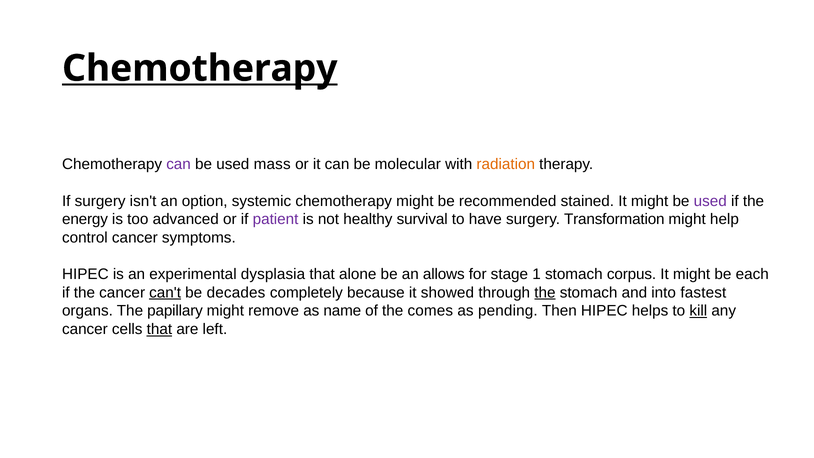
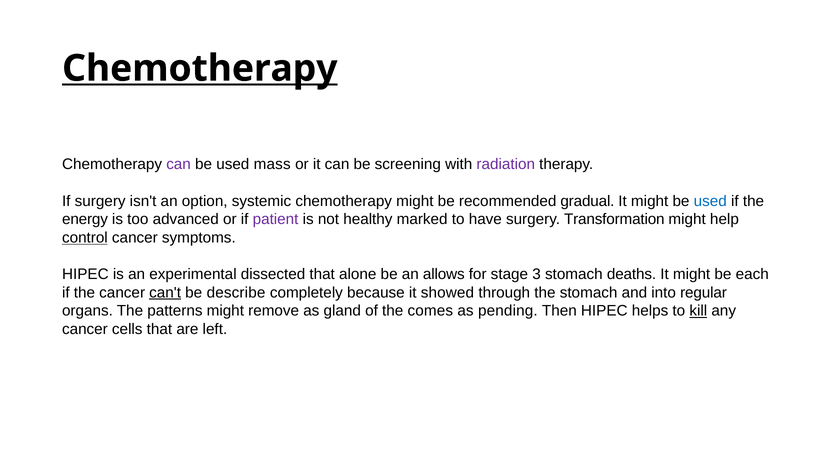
molecular: molecular -> screening (408, 164)
radiation colour: orange -> purple (506, 164)
stained: stained -> gradual (587, 201)
used colour: purple -> blue (710, 201)
survival: survival -> marked (422, 219)
control underline: none -> present (85, 238)
dysplasia: dysplasia -> dissected (273, 274)
1: 1 -> 3 (537, 274)
corpus: corpus -> deaths (632, 274)
decades: decades -> describe (236, 293)
the underline: present -> none (545, 293)
fastest: fastest -> regular (704, 293)
papillary: papillary -> patterns (175, 311)
name: name -> gland (342, 311)
that underline: present -> none (159, 329)
